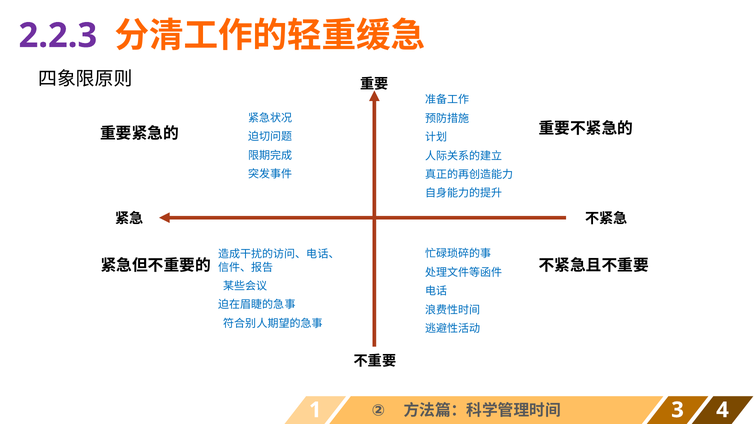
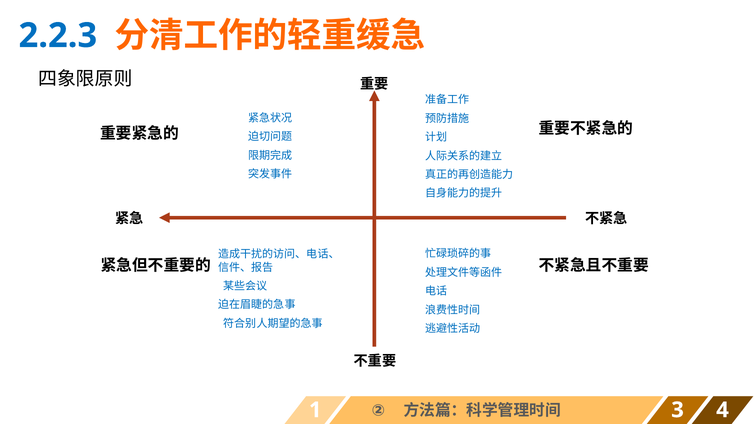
2.2.3 colour: purple -> blue (58, 36)
